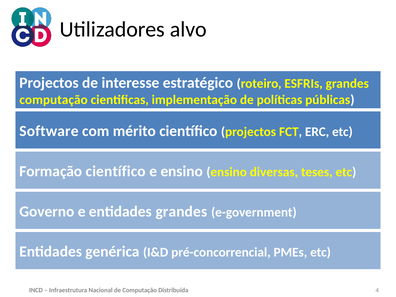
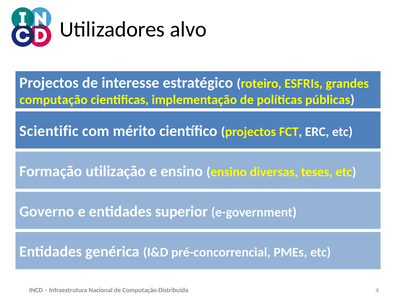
Software: Software -> Scientific (49, 131)
Formação científico: científico -> utilização (116, 171)
entidades grandes: grandes -> superior (181, 211)
